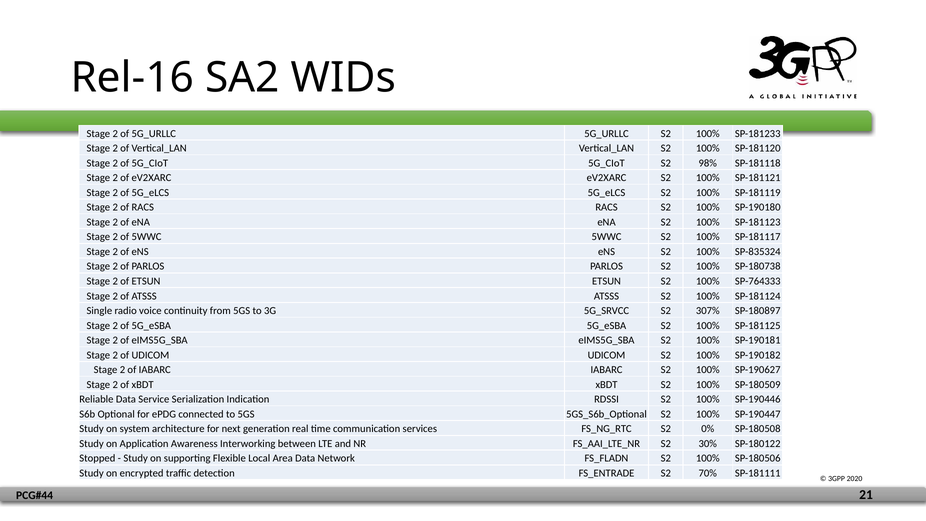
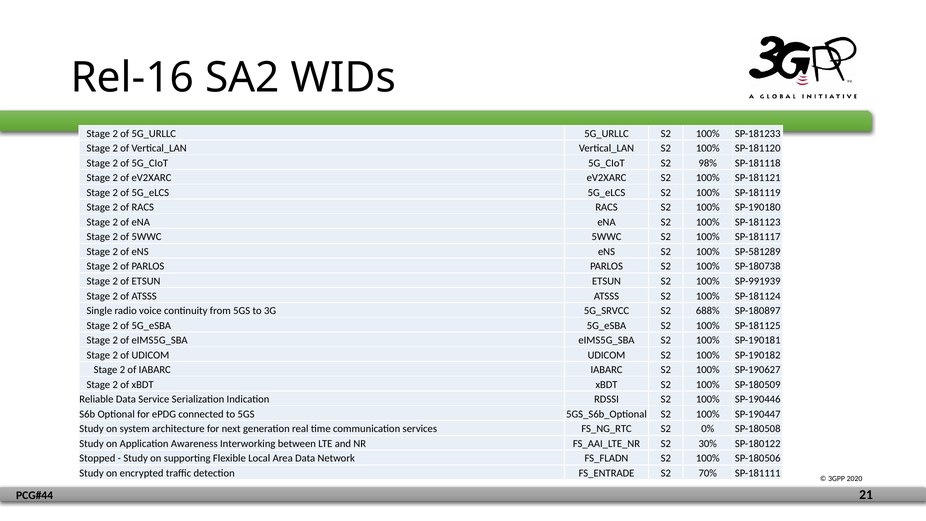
SP-835324: SP-835324 -> SP-581289 (758, 252)
SP-764333: SP-764333 -> SP-991939 (758, 281)
307%: 307% -> 688% (708, 311)
